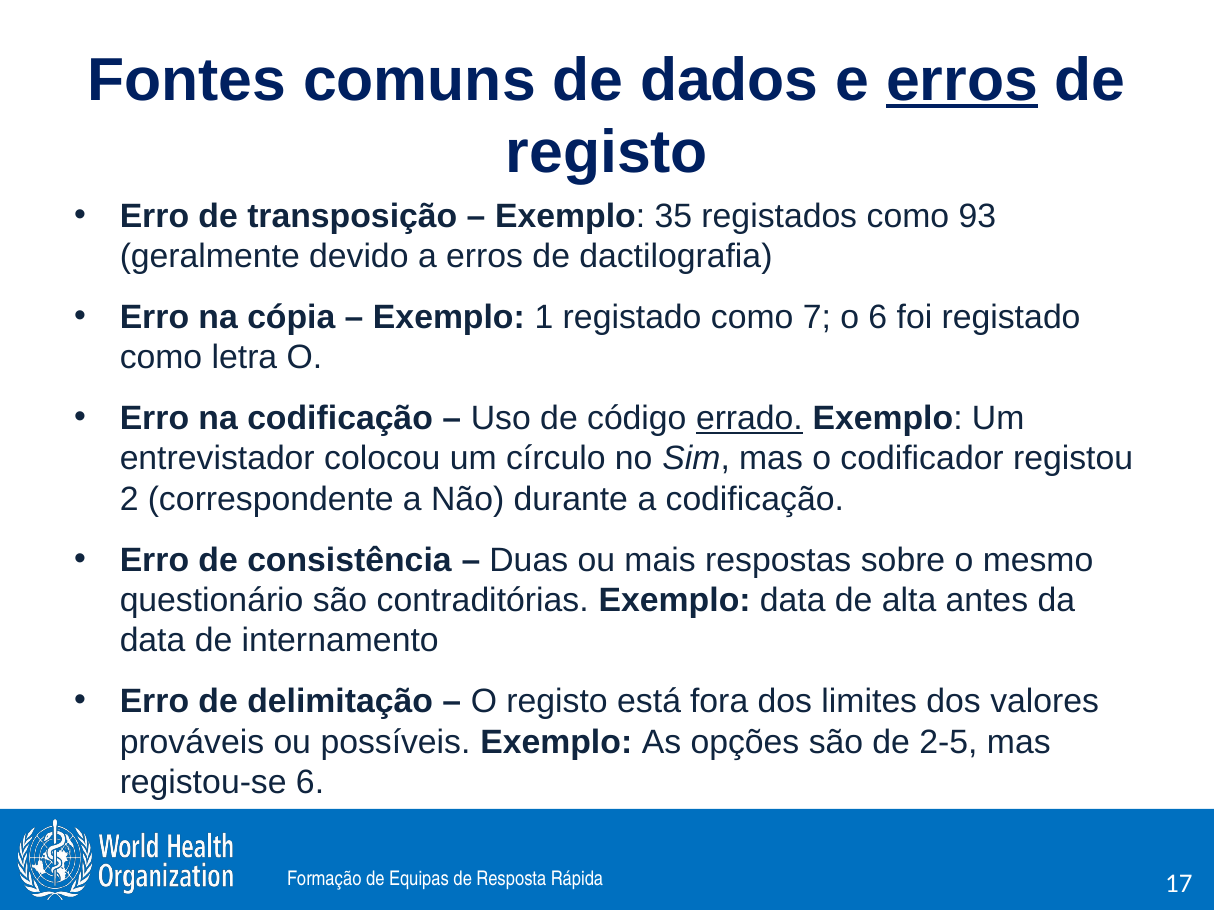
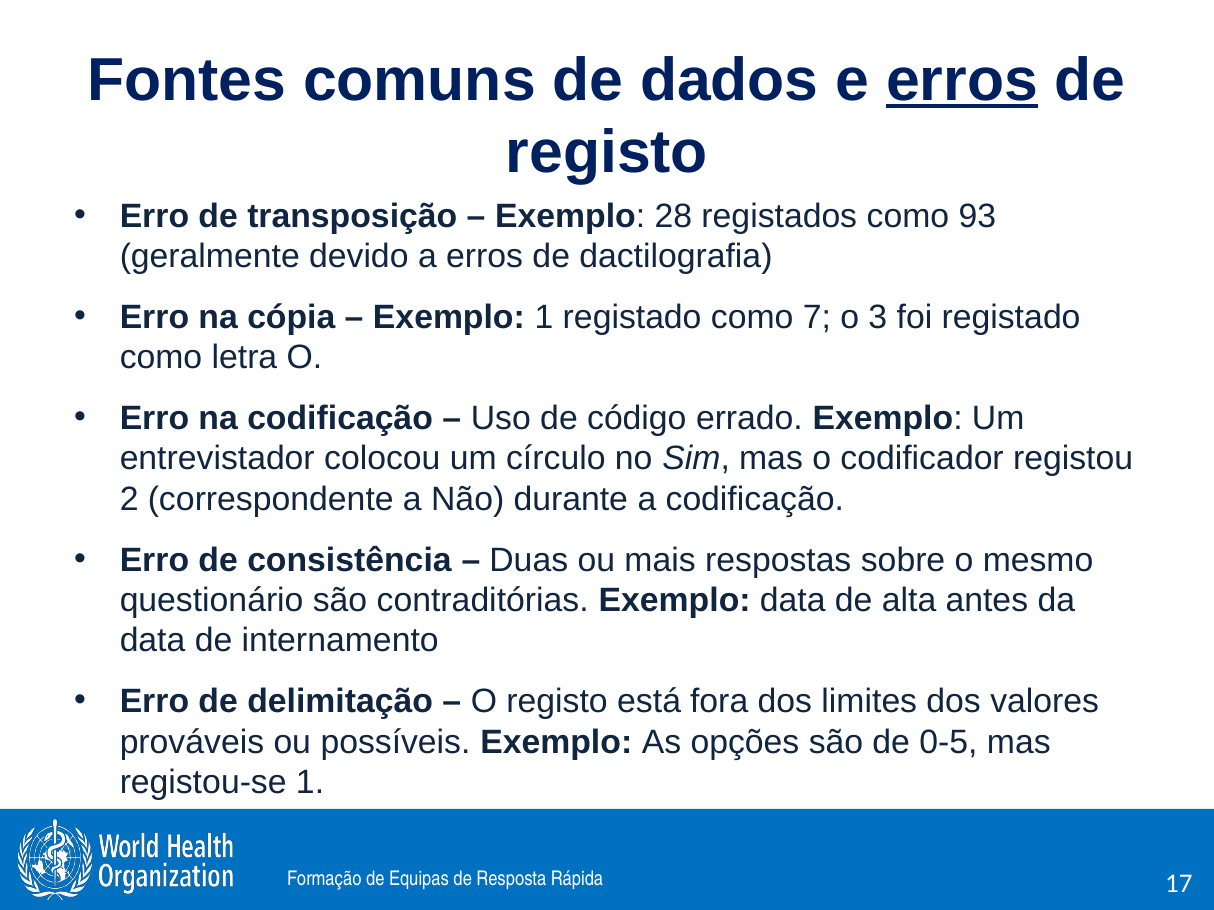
35: 35 -> 28 (673, 216)
o 6: 6 -> 3 (878, 317)
errado underline: present -> none (749, 419)
2-5: 2-5 -> 0-5 (948, 742)
registou-se 6: 6 -> 1 (310, 783)
